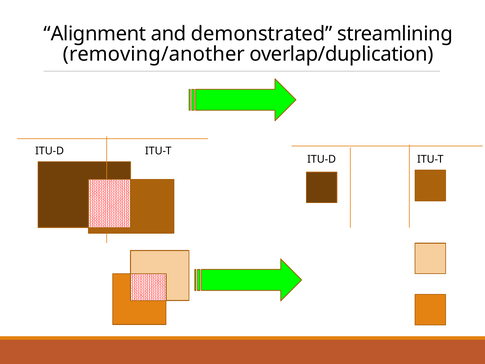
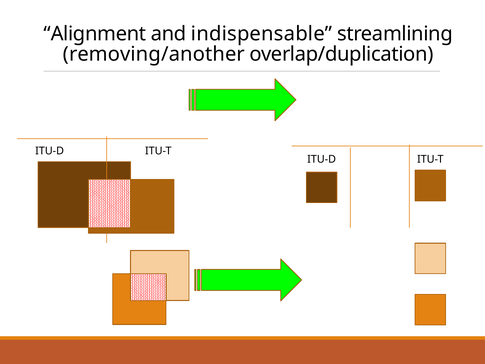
demonstrated: demonstrated -> indispensable (262, 34)
